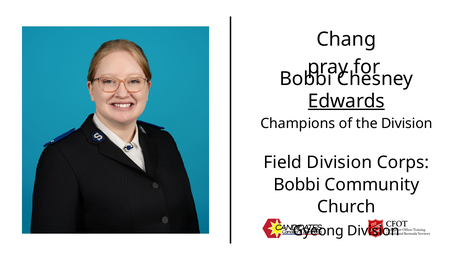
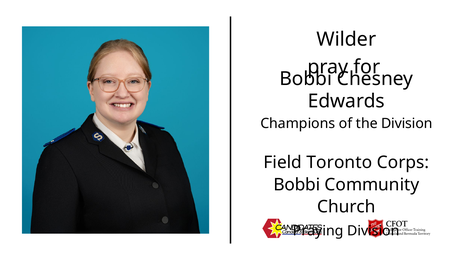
Chang: Chang -> Wilder (346, 39)
Edwards underline: present -> none (346, 101)
Field Division: Division -> Toronto (339, 162)
Gyeong: Gyeong -> Praying (318, 230)
